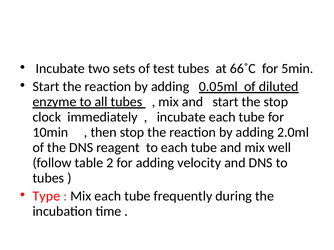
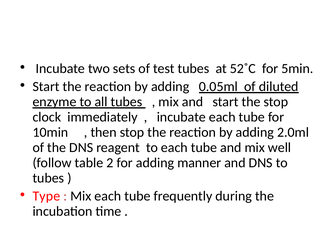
66˚C: 66˚C -> 52˚C (243, 69)
velocity: velocity -> manner (199, 163)
